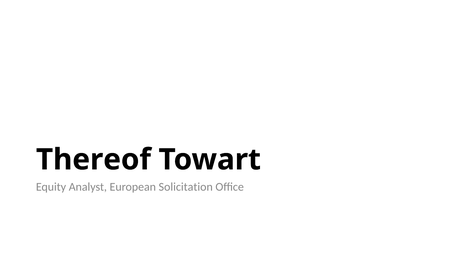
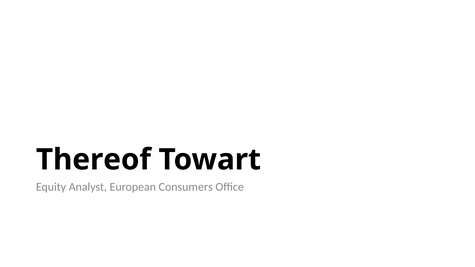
Solicitation: Solicitation -> Consumers (186, 187)
